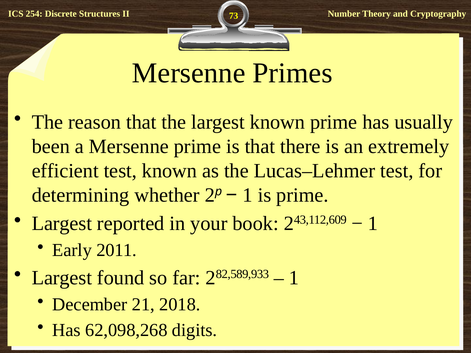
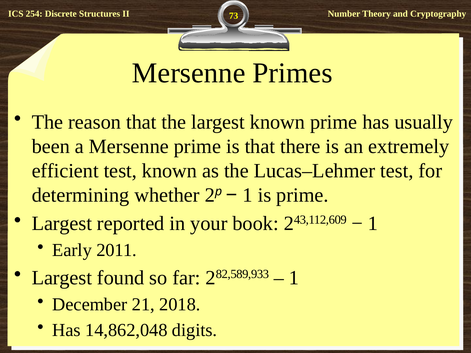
62,098,268: 62,098,268 -> 14,862,048 (126, 330)
